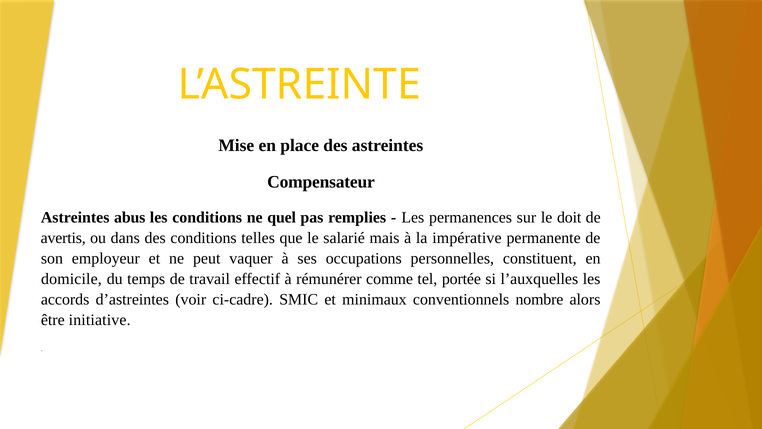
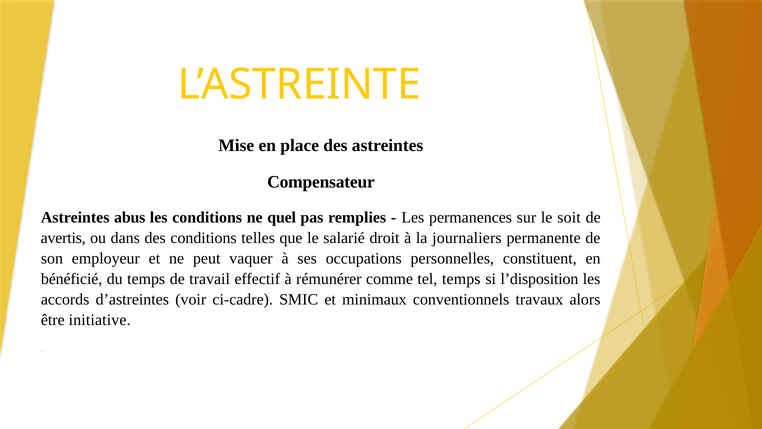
doit: doit -> soit (569, 218)
mais: mais -> droit (385, 238)
impérative: impérative -> journaliers (467, 238)
domicile: domicile -> bénéficié (72, 279)
tel portée: portée -> temps (461, 279)
l’auxquelles: l’auxquelles -> l’disposition (539, 279)
nombre: nombre -> travaux (539, 299)
